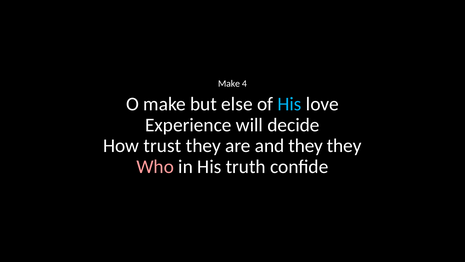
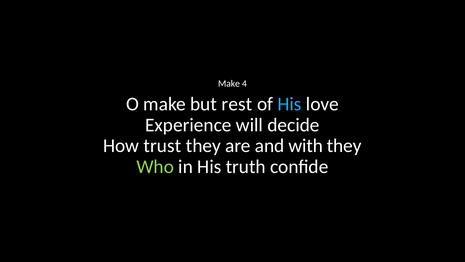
else: else -> rest (237, 104)
and they: they -> with (306, 146)
Who colour: pink -> light green (155, 167)
